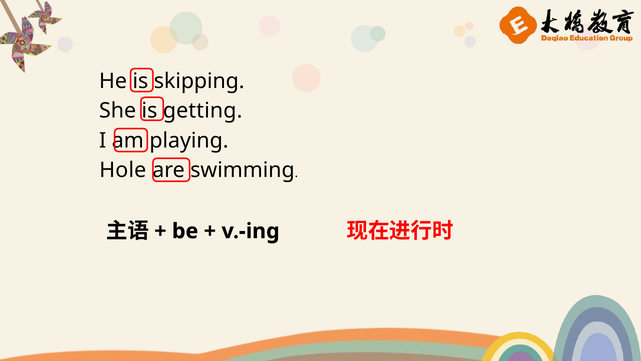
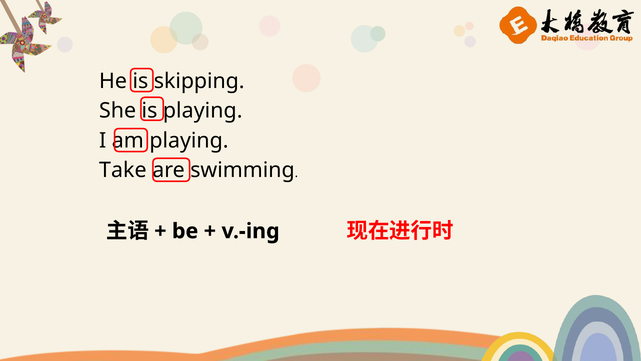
is getting: getting -> playing (203, 111)
Hole: Hole -> Take (123, 170)
